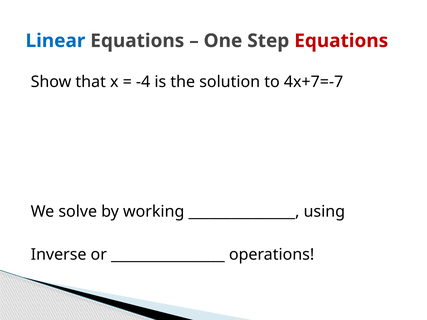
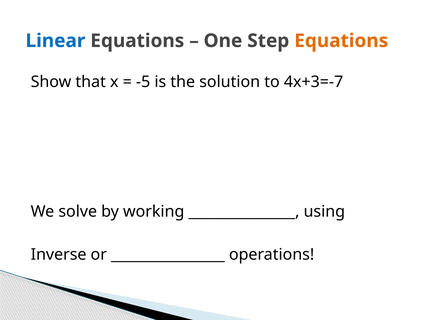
Equations colour: red -> orange (341, 41)
-4: -4 -> -5 (143, 82)
4x+7=-7: 4x+7=-7 -> 4x+3=-7 (314, 82)
